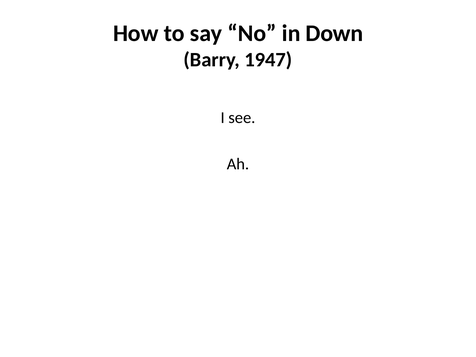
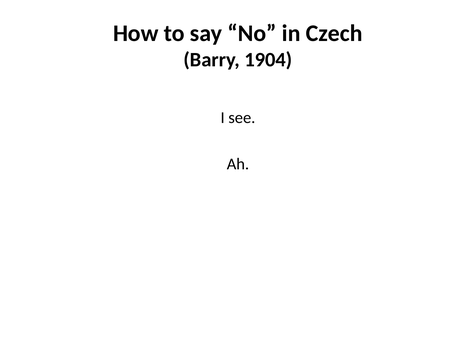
Down: Down -> Czech (334, 33)
1947: 1947 -> 1904 (268, 60)
